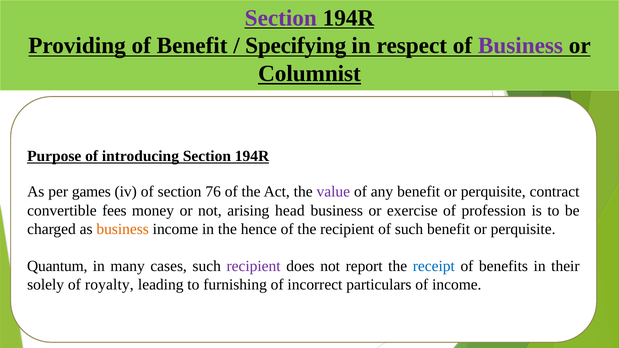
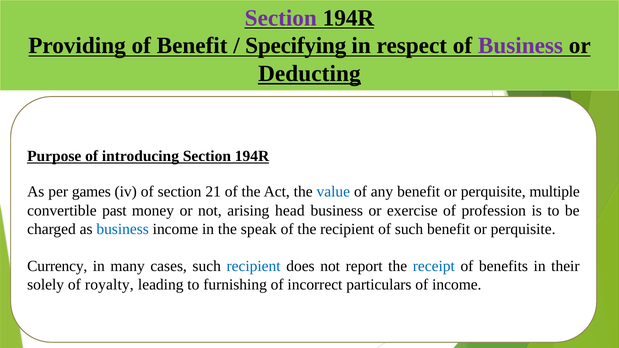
Columnist: Columnist -> Deducting (309, 74)
76: 76 -> 21 (213, 192)
value colour: purple -> blue (333, 192)
contract: contract -> multiple (555, 192)
fees: fees -> past (114, 211)
business colour: orange -> blue (123, 229)
hence: hence -> speak (259, 229)
Quantum: Quantum -> Currency (57, 266)
recipient colour: purple -> blue (254, 266)
